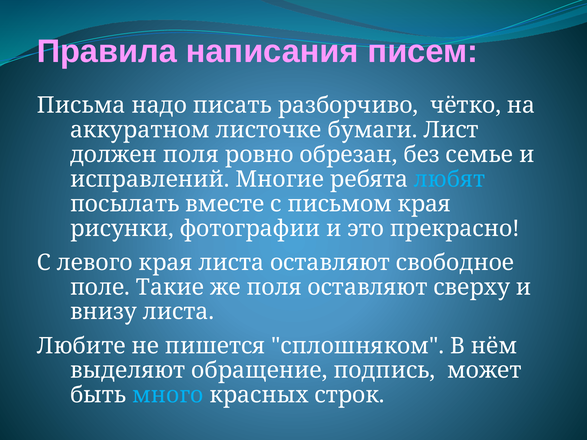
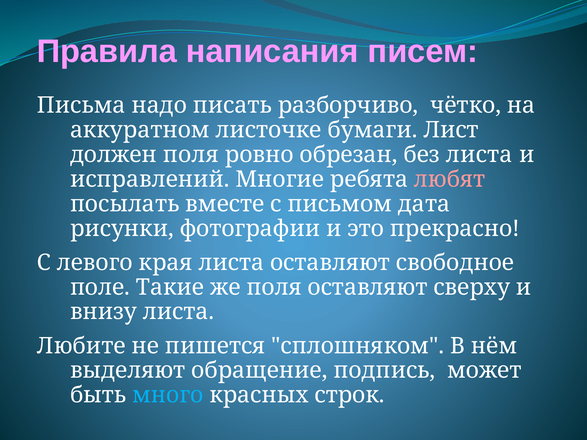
без семье: семье -> листа (479, 155)
любят colour: light blue -> pink (450, 179)
письмом края: края -> дата (424, 204)
